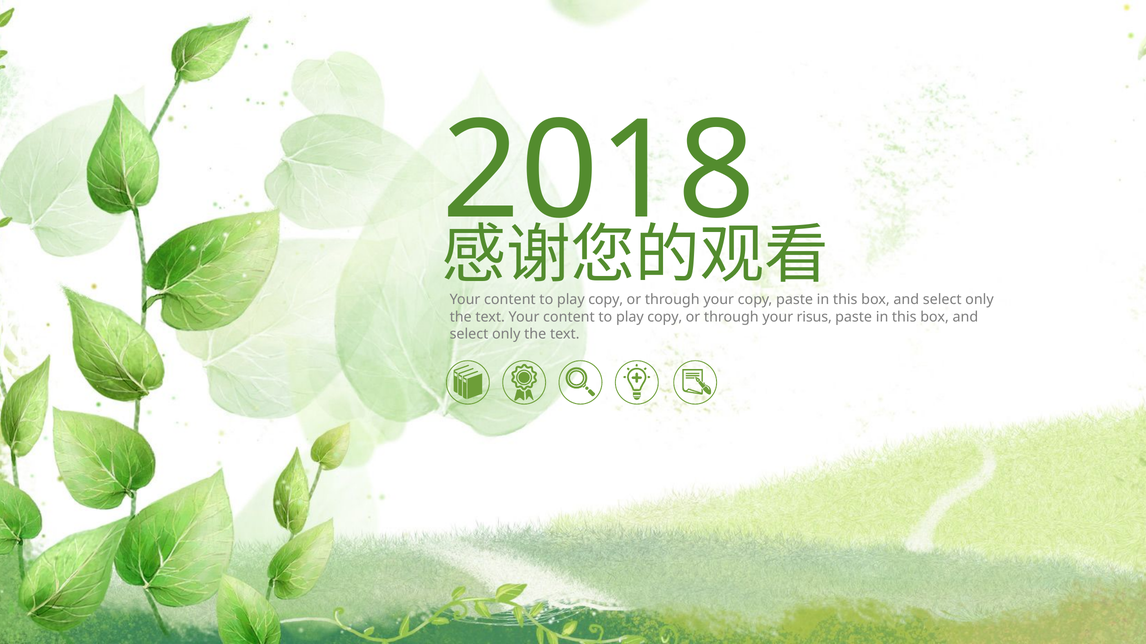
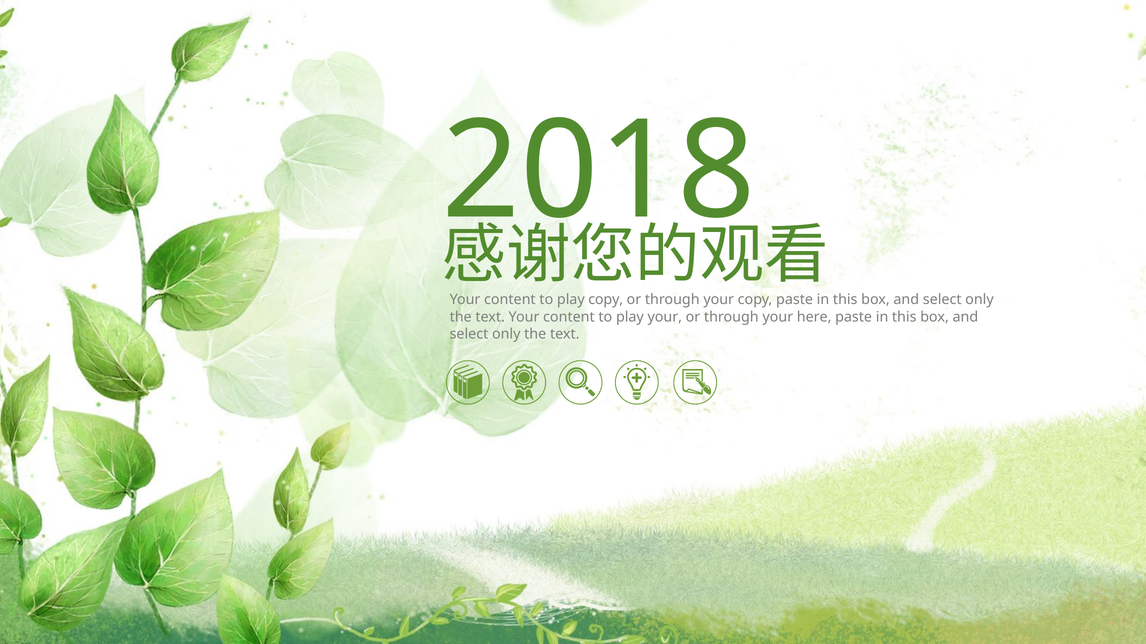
copy: copy -> your (665, 317)
risus: risus -> here (814, 317)
